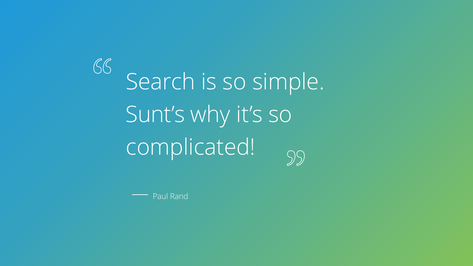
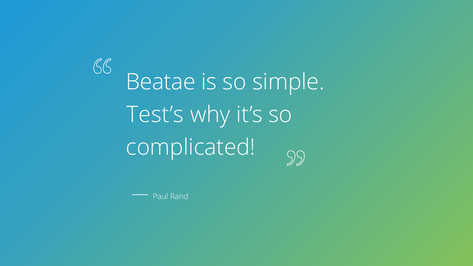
Search: Search -> Beatae (161, 82)
Sunt’s: Sunt’s -> Test’s (155, 115)
